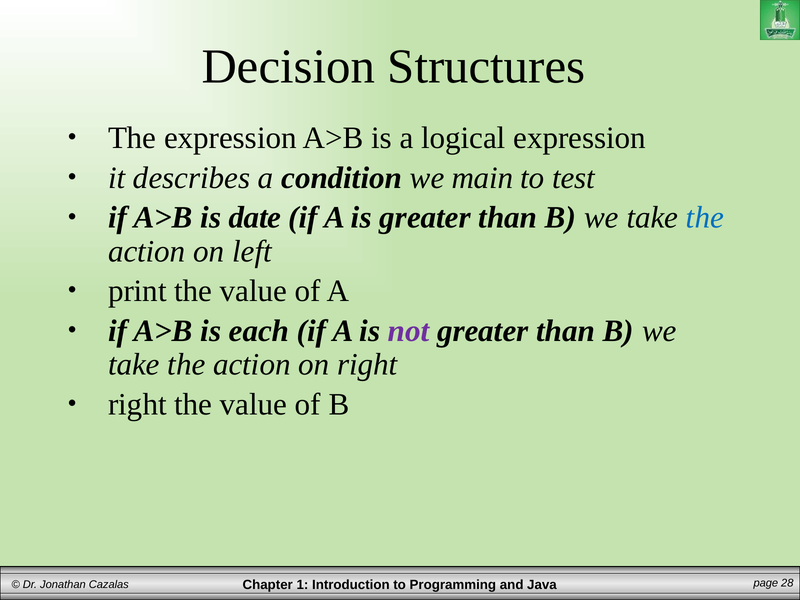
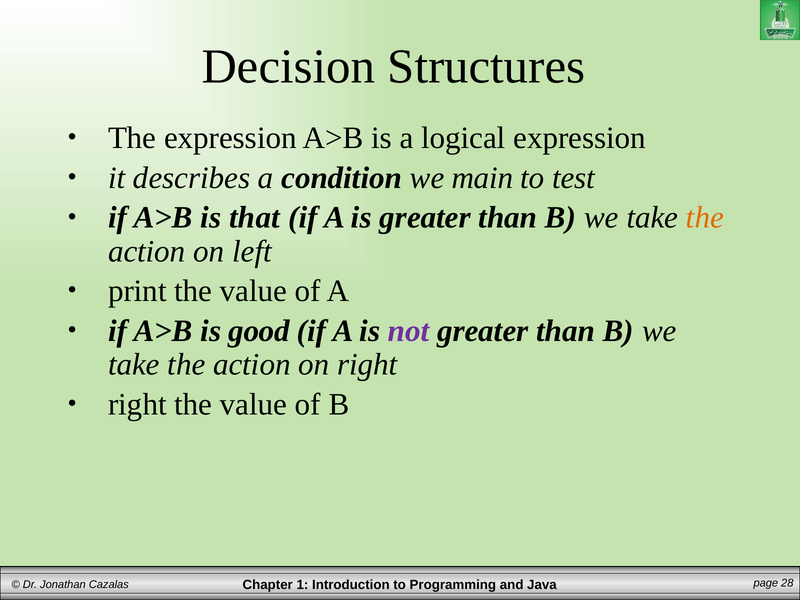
date: date -> that (255, 218)
the colour: blue -> orange (705, 218)
each: each -> good (259, 331)
